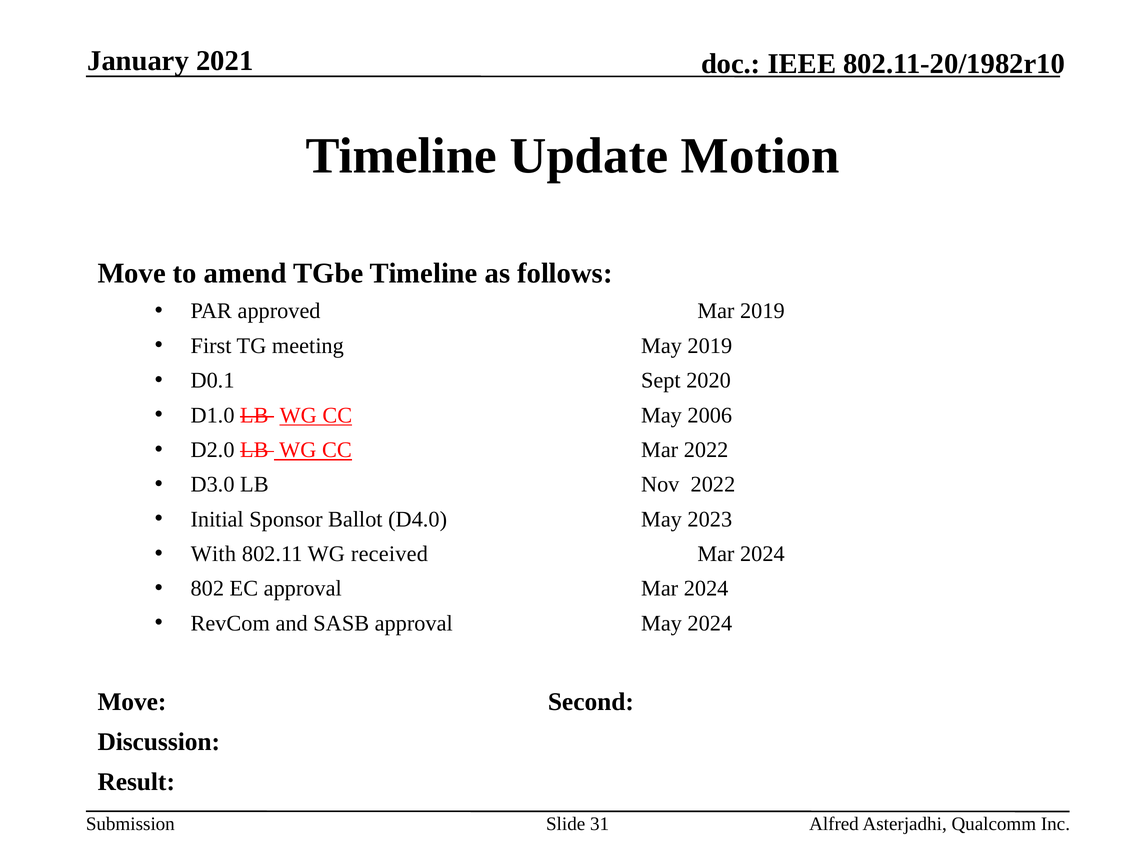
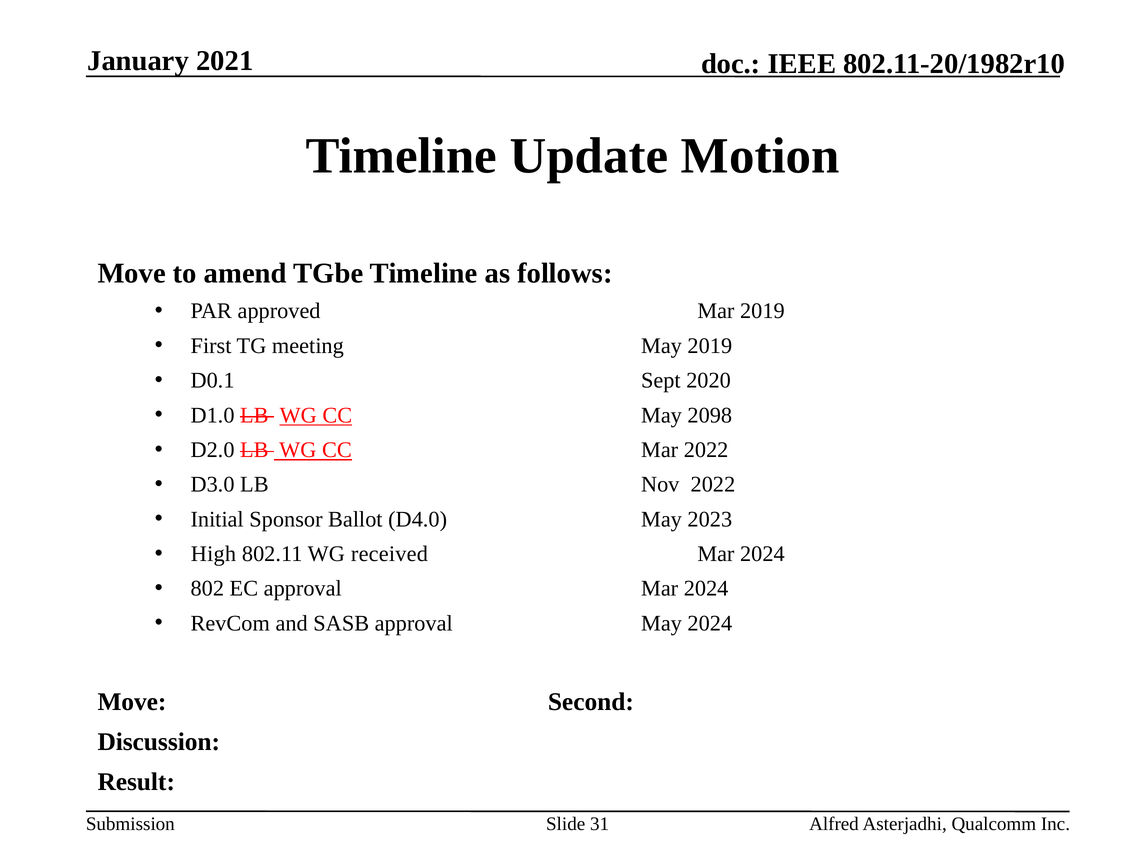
2006: 2006 -> 2098 (710, 415)
With: With -> High (213, 554)
